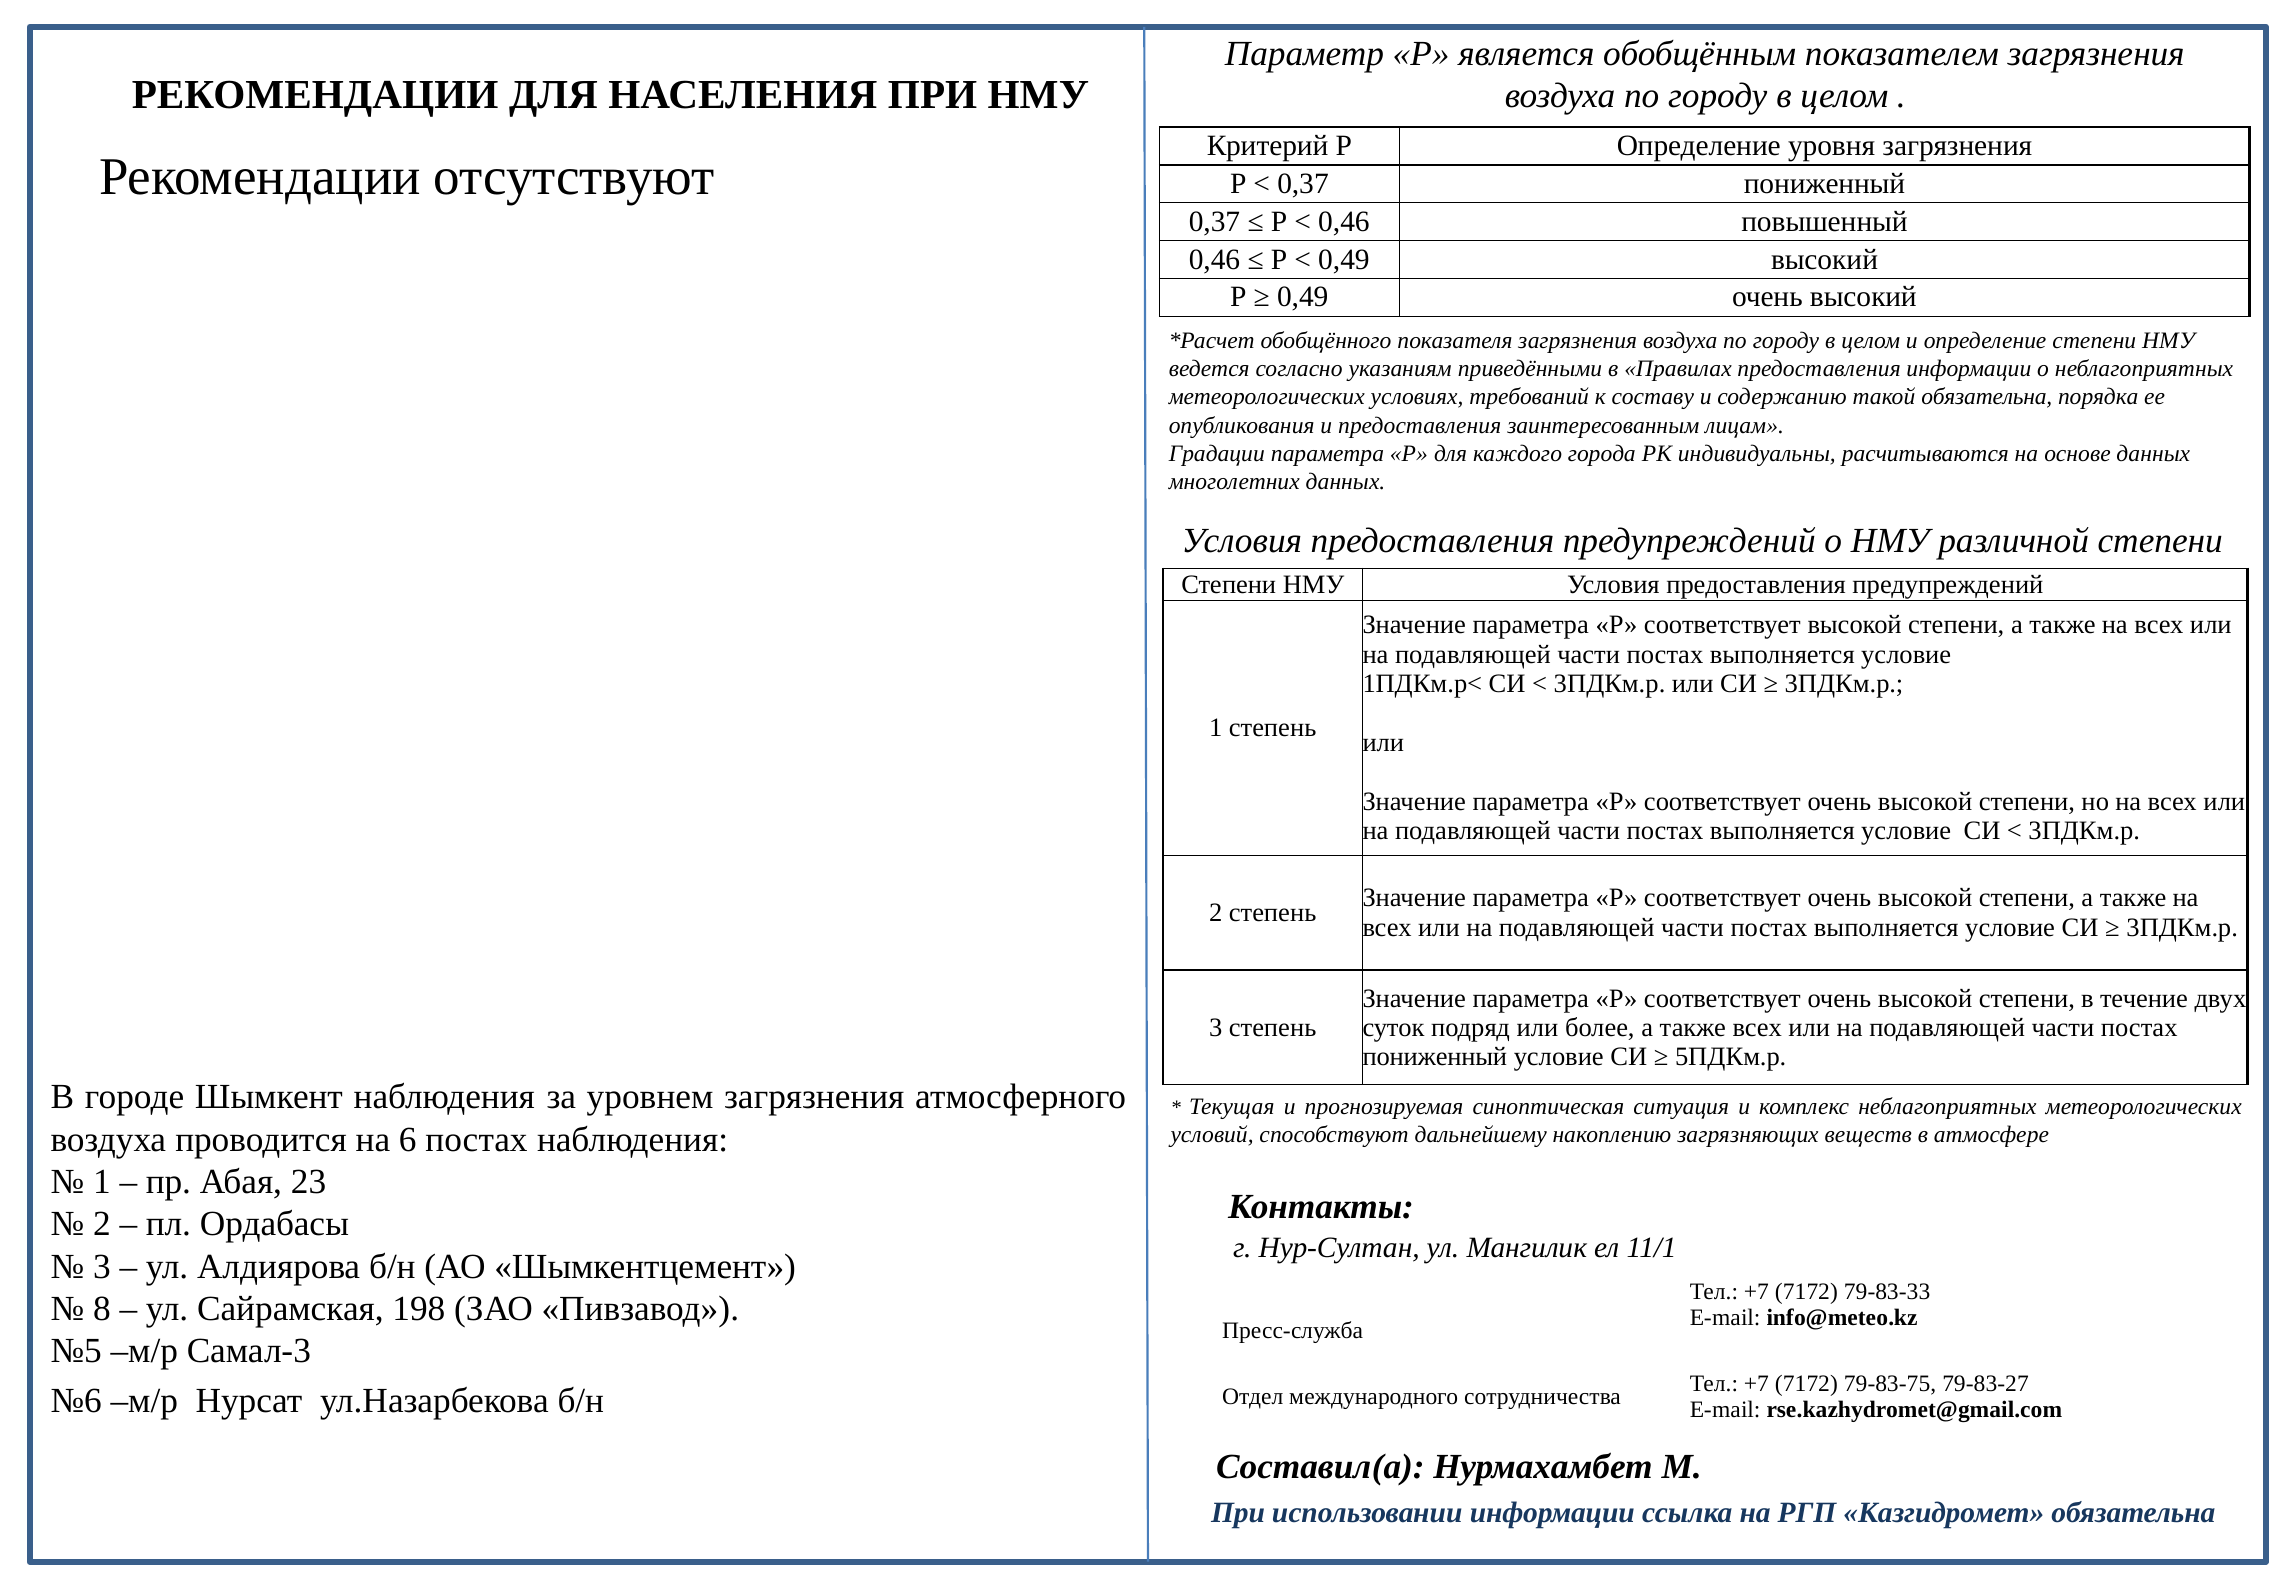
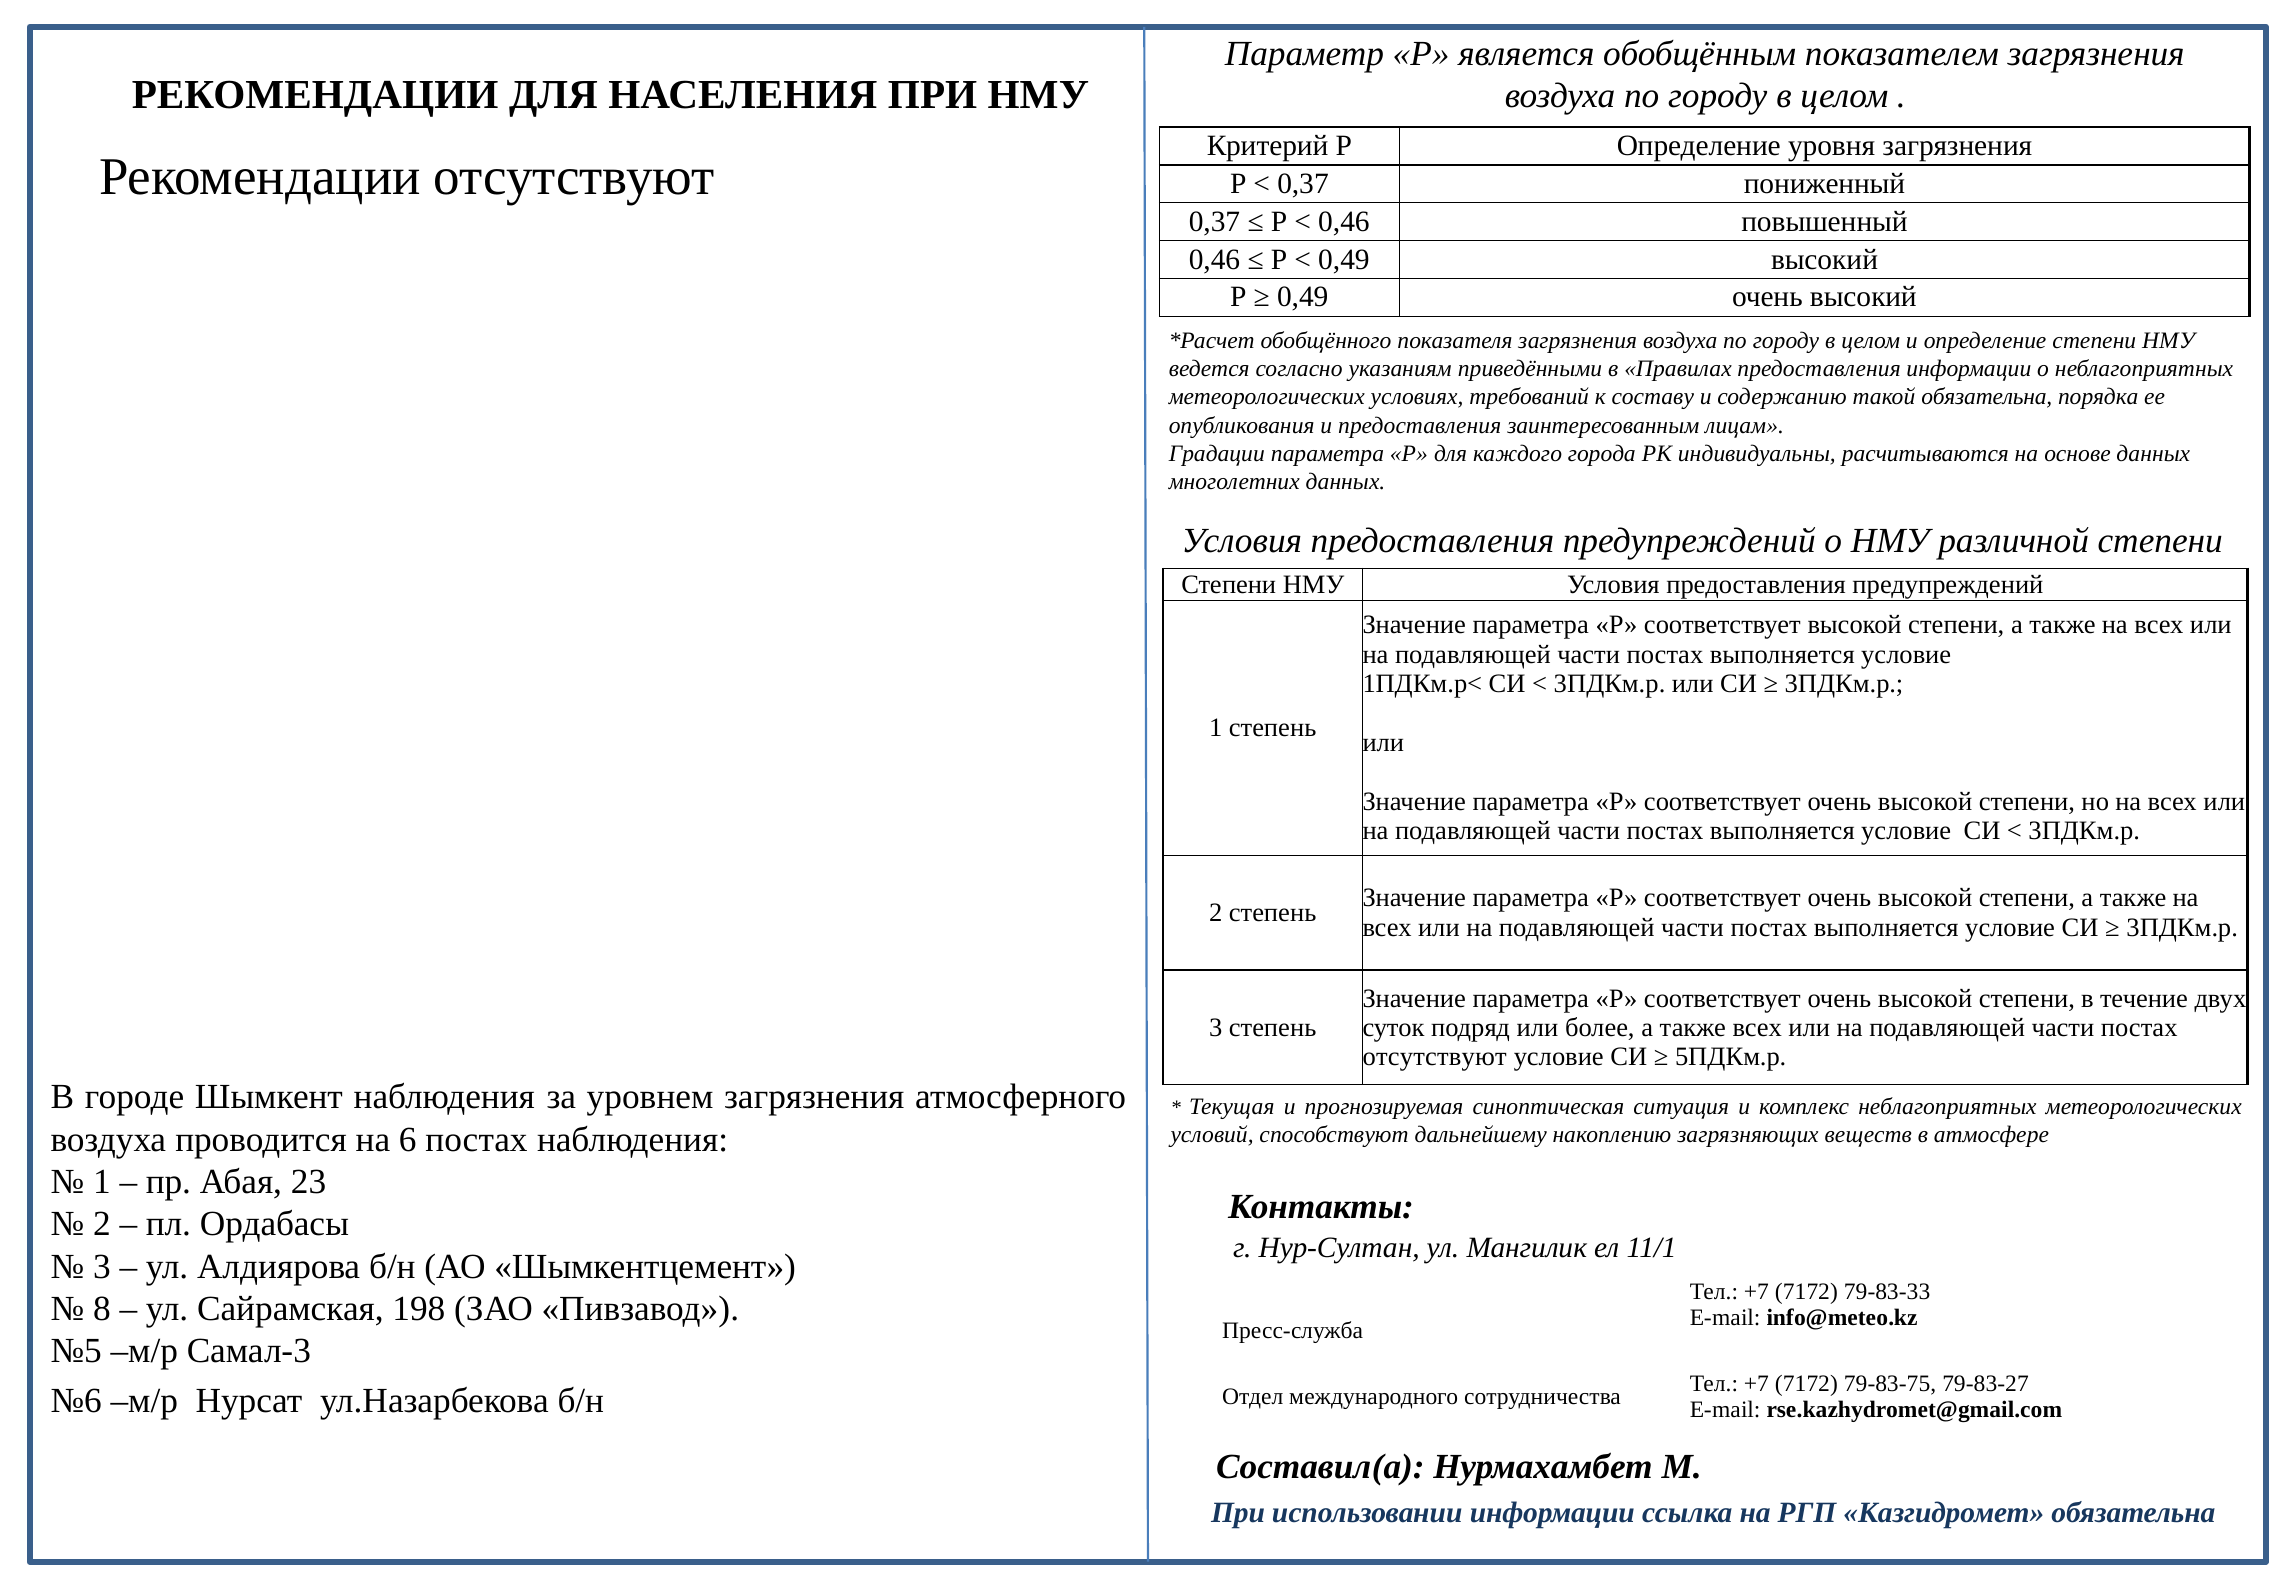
пониженный: пониженный -> отсутствуют (1435, 1057)
